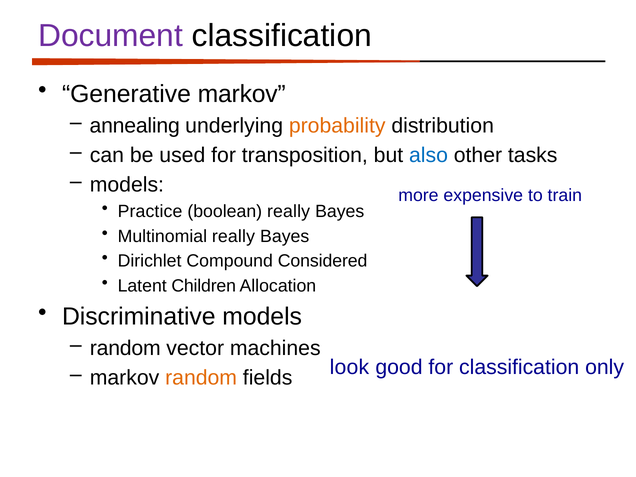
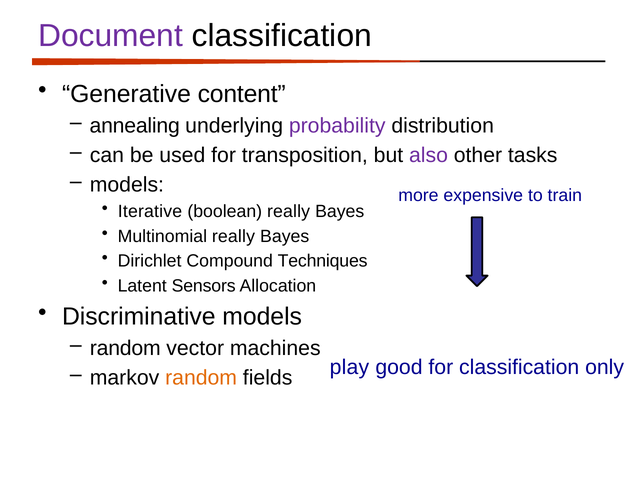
Generative markov: markov -> content (242, 94)
probability colour: orange -> purple (337, 126)
also colour: blue -> purple (428, 155)
Practice: Practice -> Iterative (150, 211)
Considered: Considered -> Techniques (323, 261)
Children: Children -> Sensors (204, 286)
look: look -> play (349, 367)
